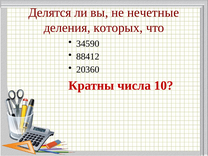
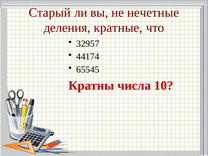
Делятся: Делятся -> Старый (50, 13)
которых: которых -> кратные (118, 28)
34590: 34590 -> 32957 (88, 44)
88412: 88412 -> 44174 (88, 57)
20360: 20360 -> 65545 (88, 70)
